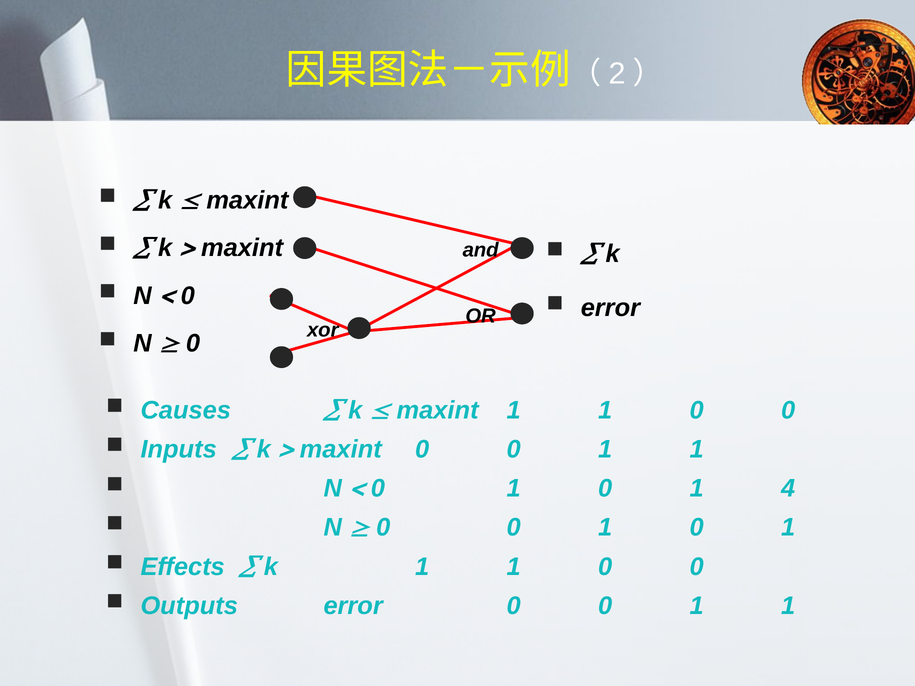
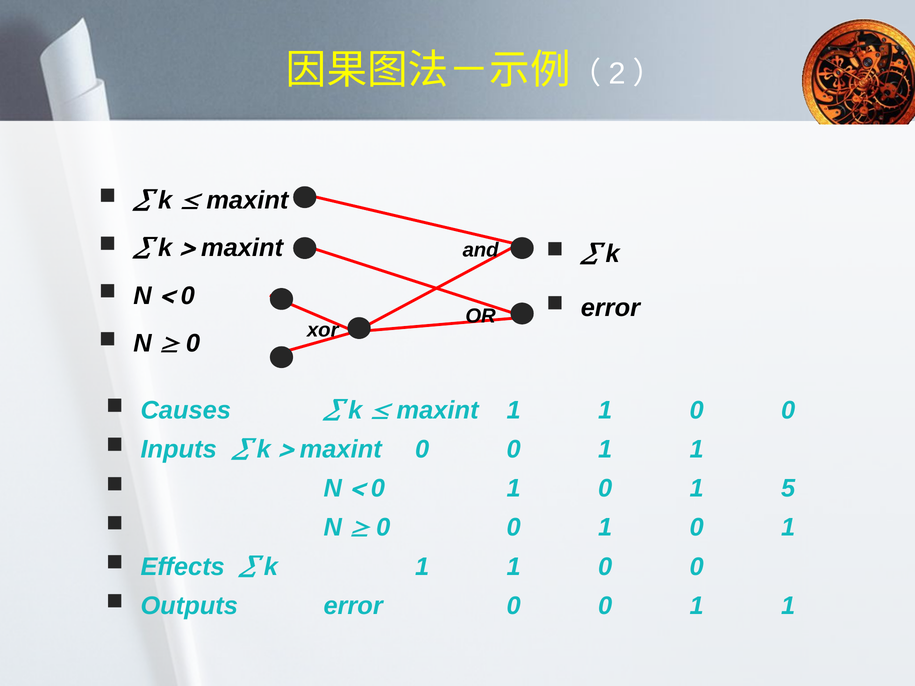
4: 4 -> 5 (788, 489)
